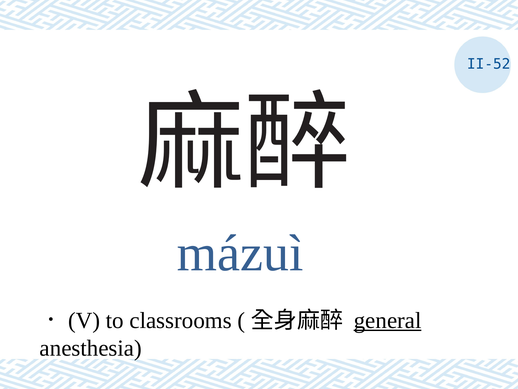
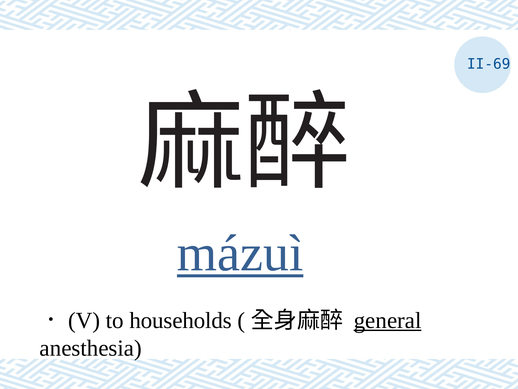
II-52: II-52 -> II-69 (489, 64)
mázuì underline: none -> present (240, 253)
classrooms: classrooms -> households (181, 320)
